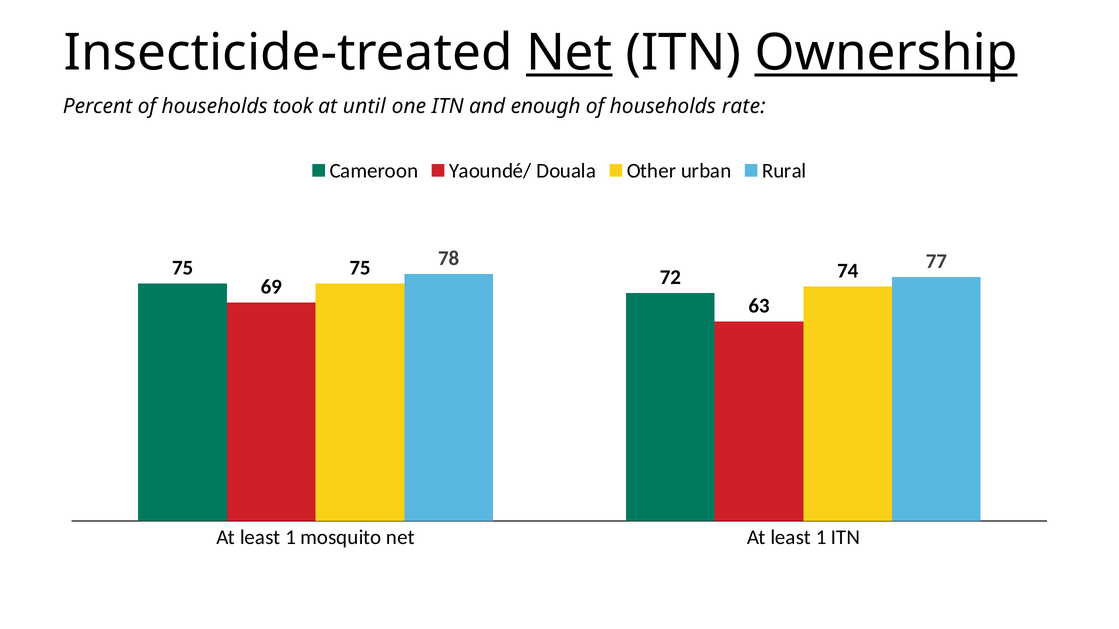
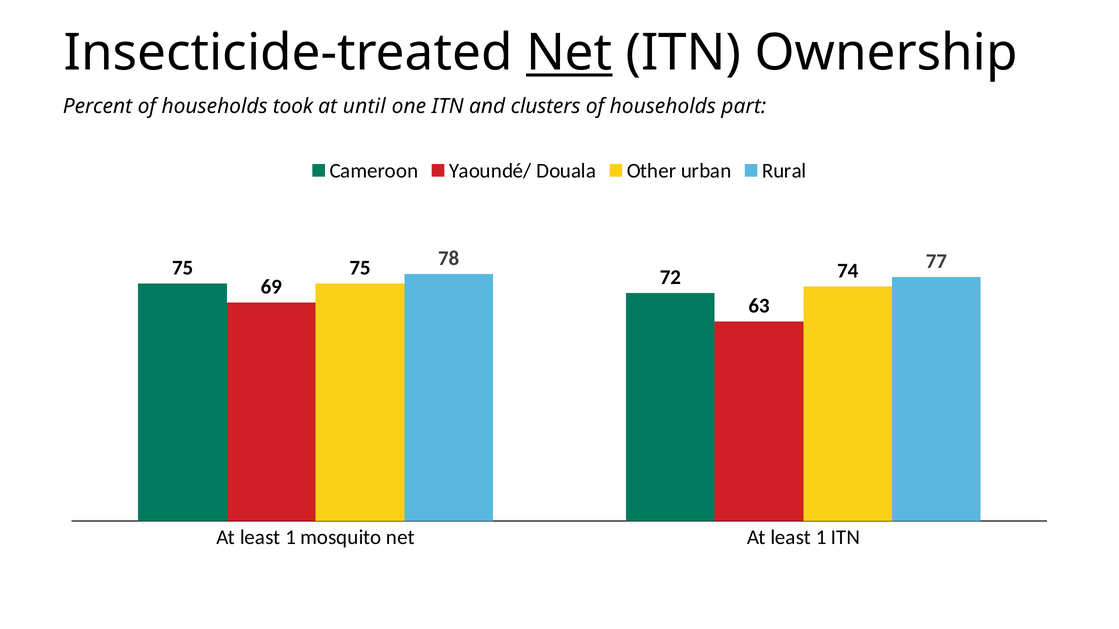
Ownership underline: present -> none (886, 53)
enough: enough -> clusters (546, 106)
rate: rate -> part (744, 106)
